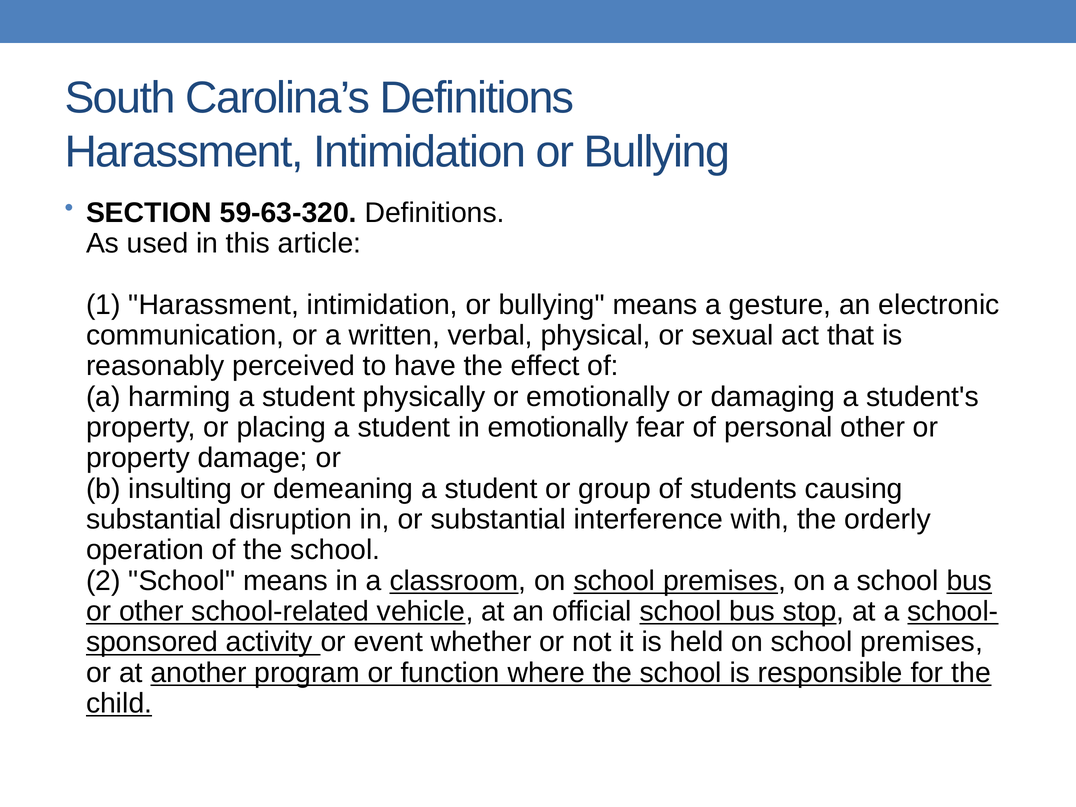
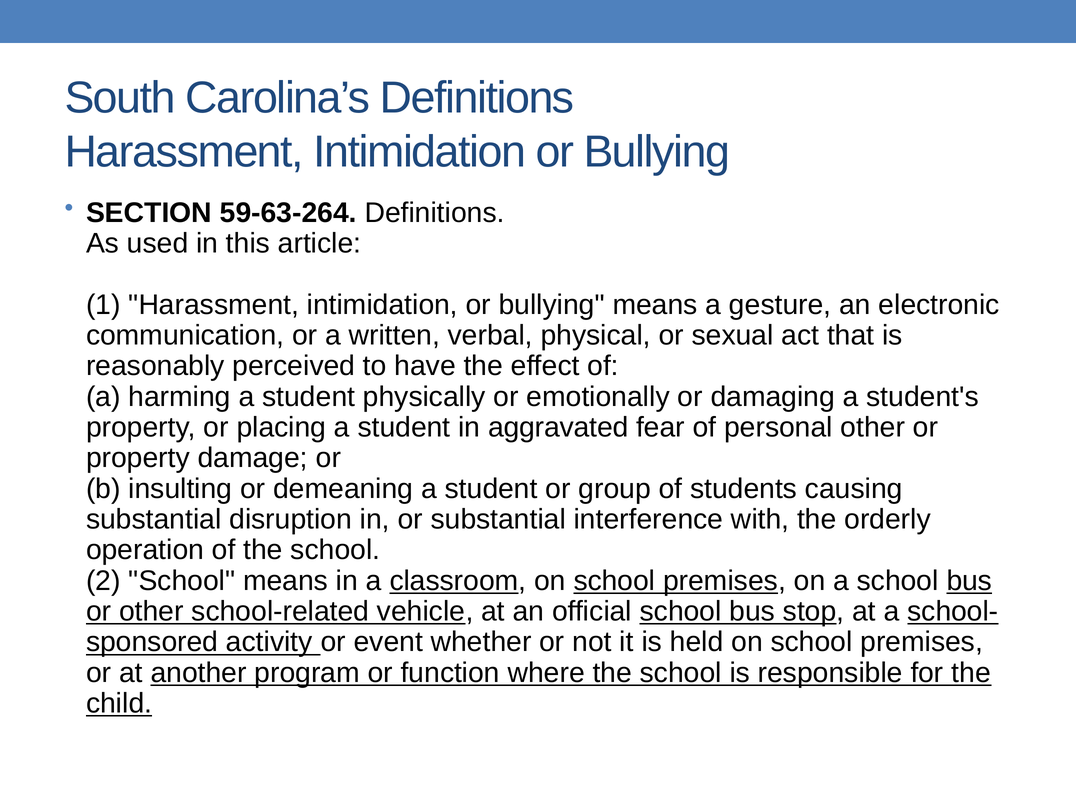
59-63-320: 59-63-320 -> 59-63-264 (288, 213)
in emotionally: emotionally -> aggravated (558, 427)
